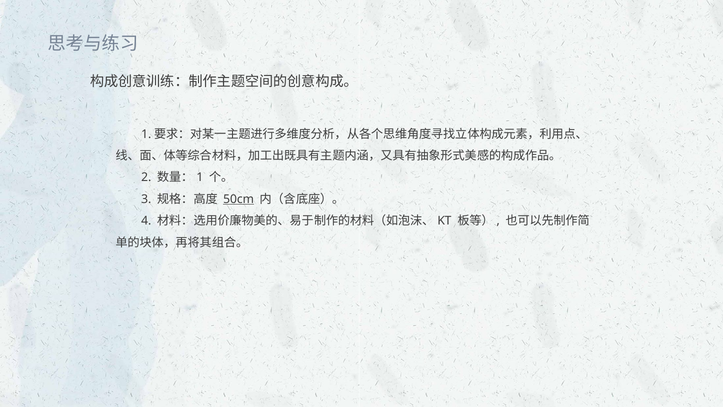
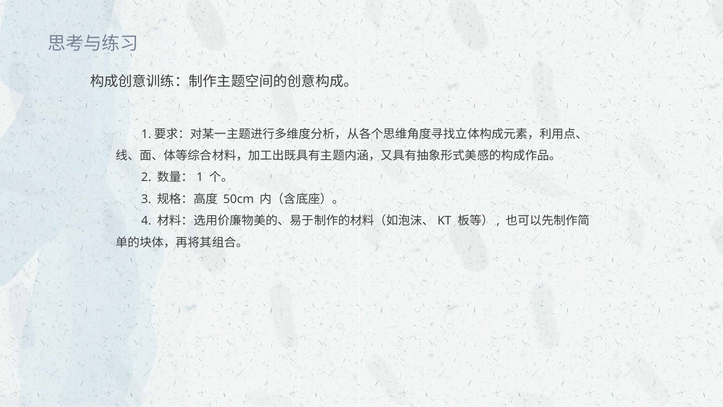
50cm underline: present -> none (239, 199)
